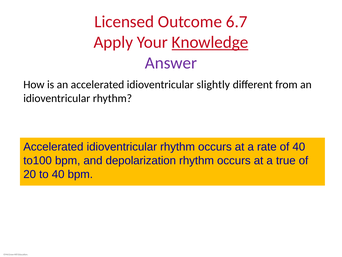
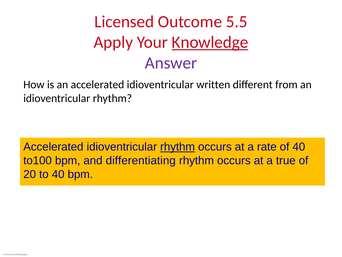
6.7: 6.7 -> 5.5 (237, 22)
slightly: slightly -> written (213, 85)
rhythm underline: none -> present (178, 147)
depolarization: depolarization -> differentiating (141, 160)
